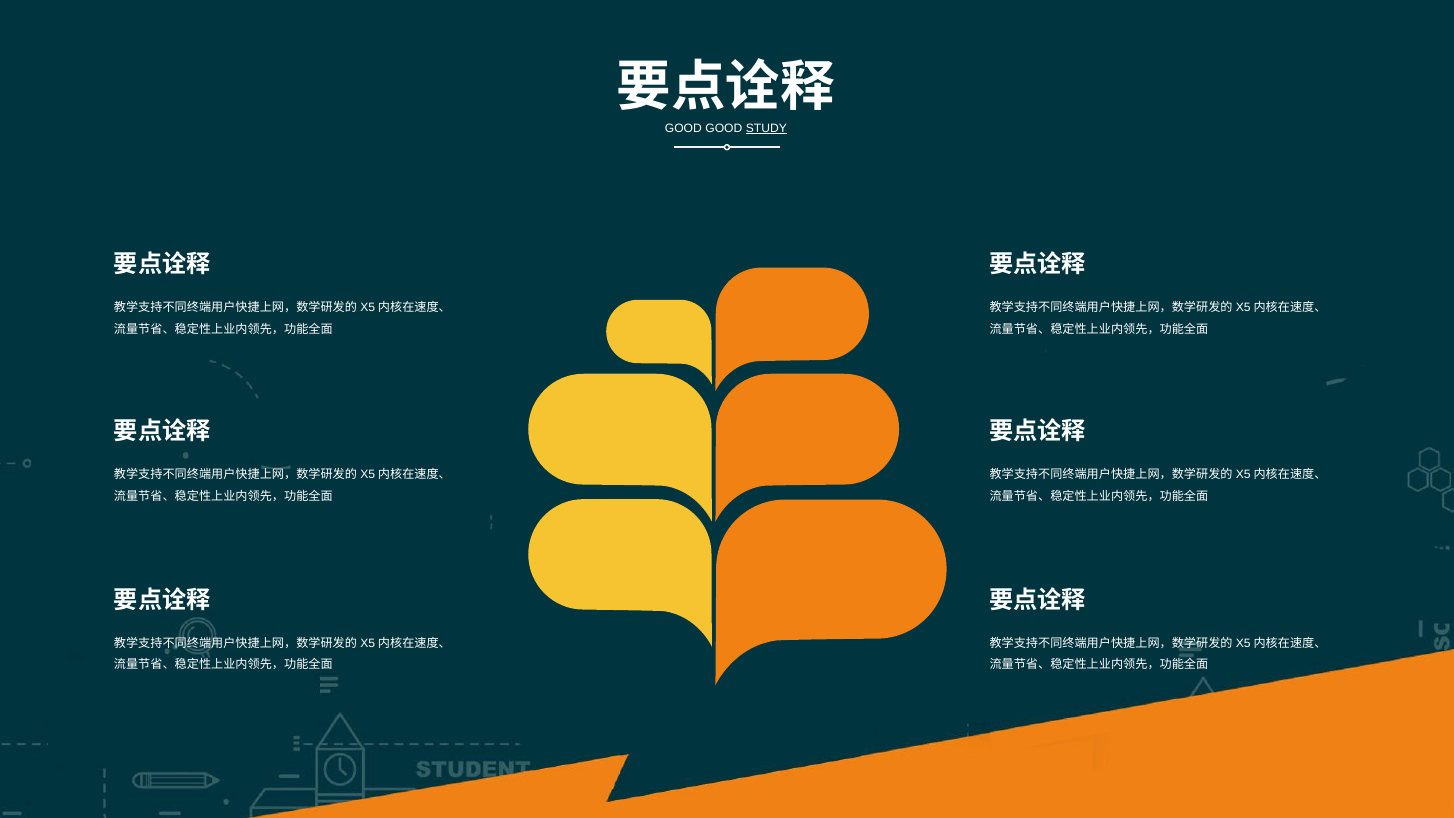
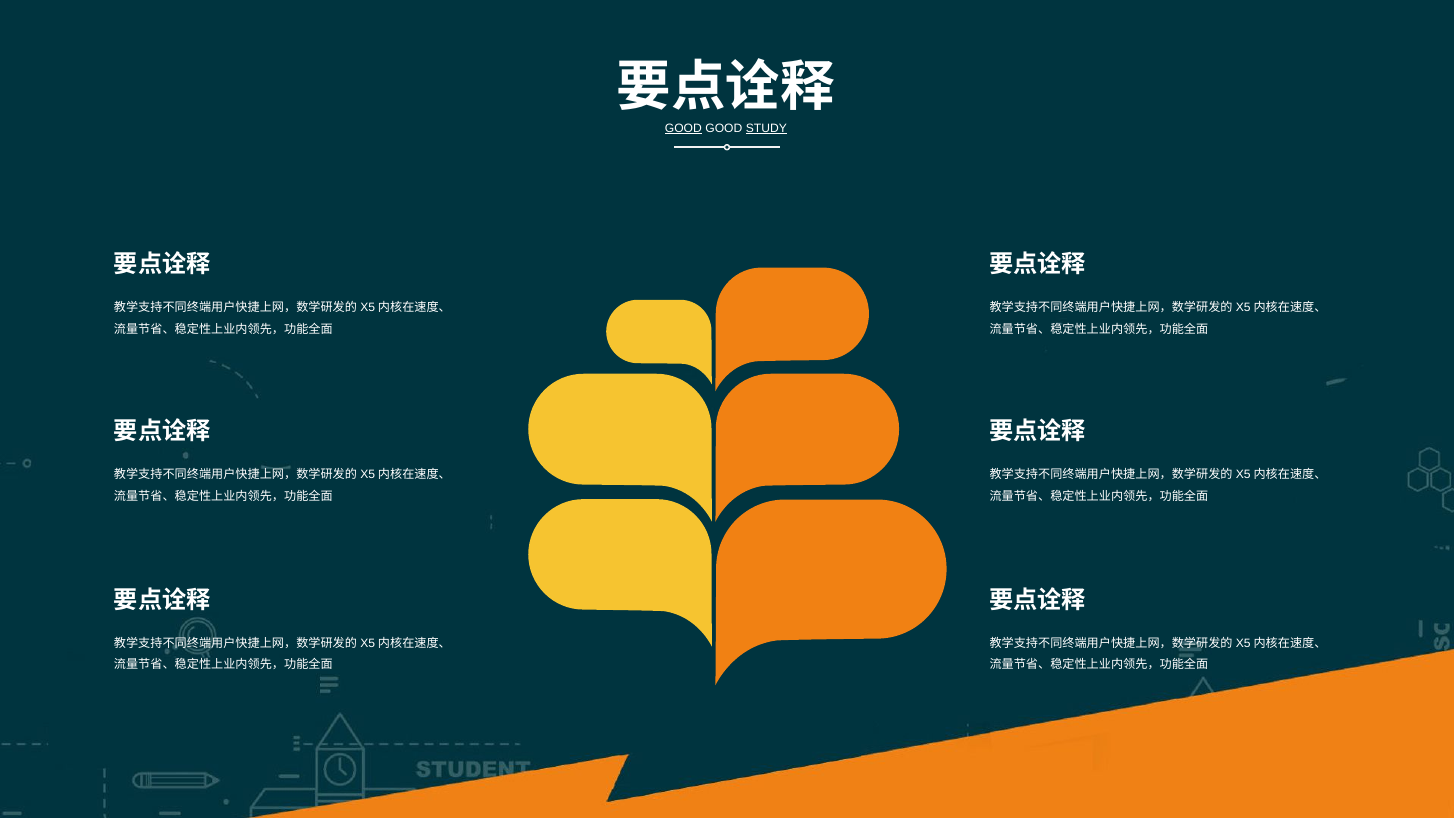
GOOD underline: none -> present (683, 128)
